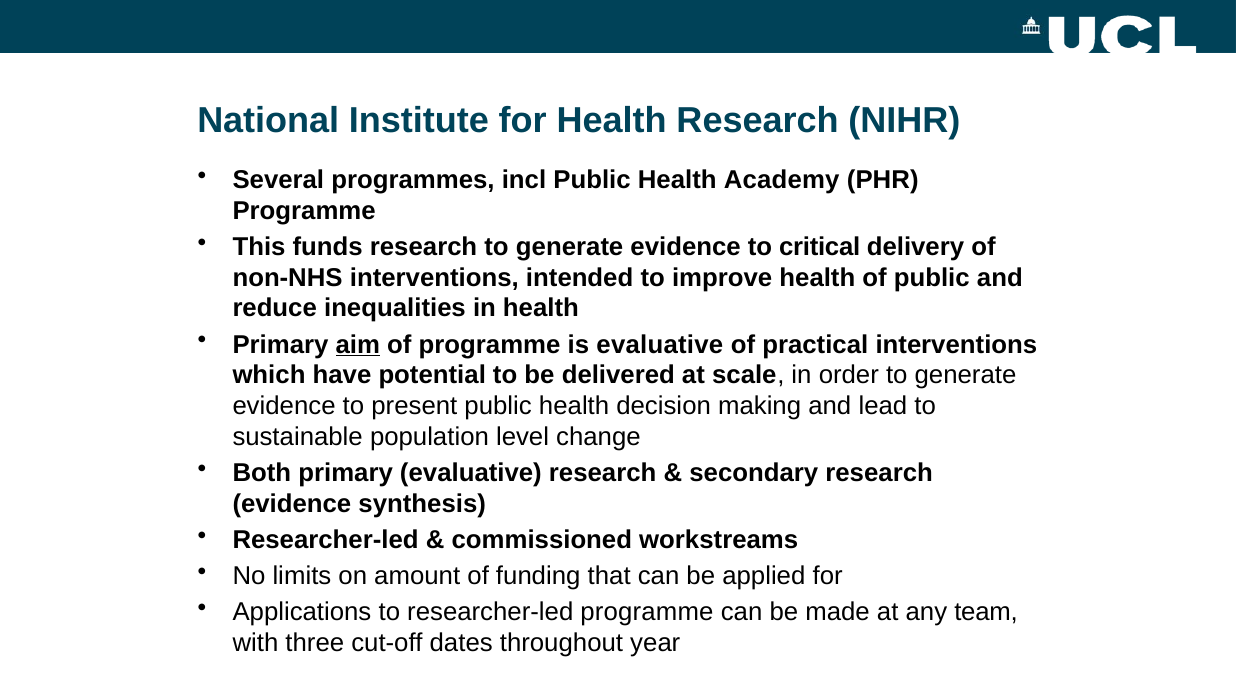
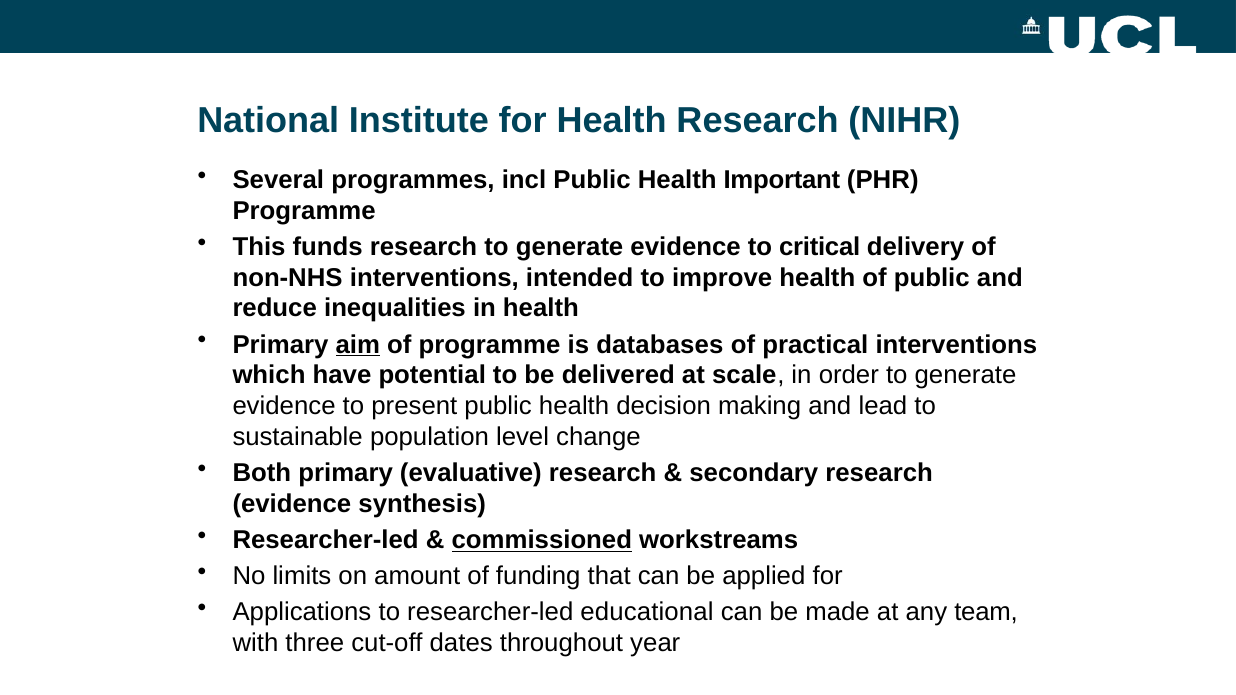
Academy: Academy -> Important (782, 180)
is evaluative: evaluative -> databases (660, 345)
commissioned underline: none -> present (542, 540)
researcher-led programme: programme -> educational (647, 613)
